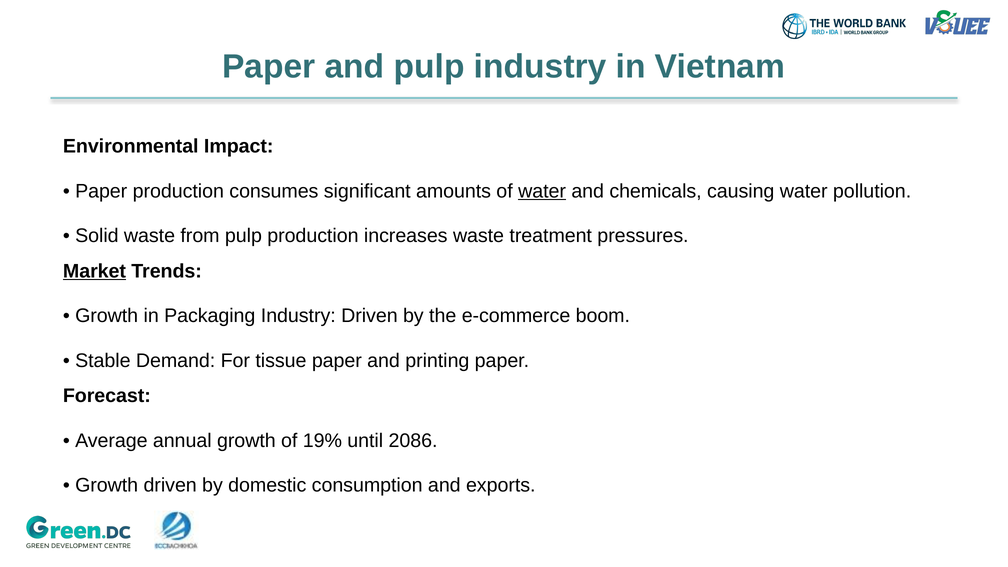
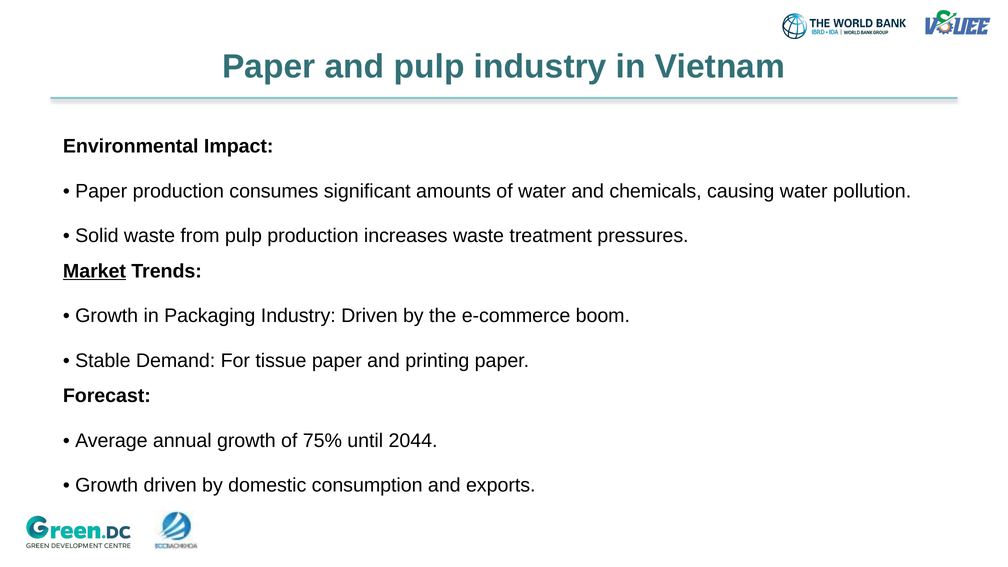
water underline: present -> none (542, 191)
19%: 19% -> 75% (322, 441)
2086: 2086 -> 2044 (413, 441)
